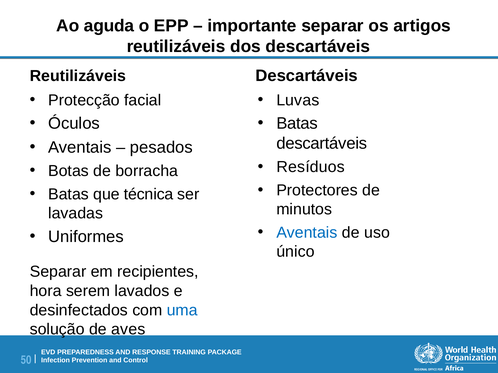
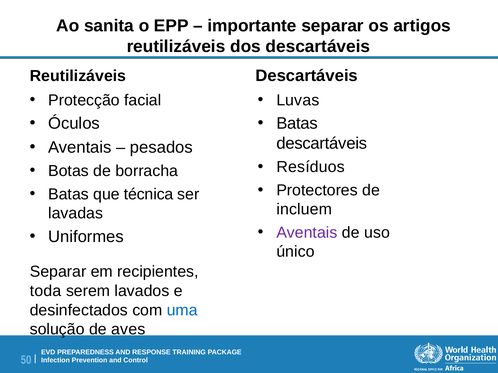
aguda: aguda -> sanita (109, 26)
minutos: minutos -> incluem (304, 210)
Aventais colour: blue -> purple (307, 233)
hora: hora -> toda (46, 291)
